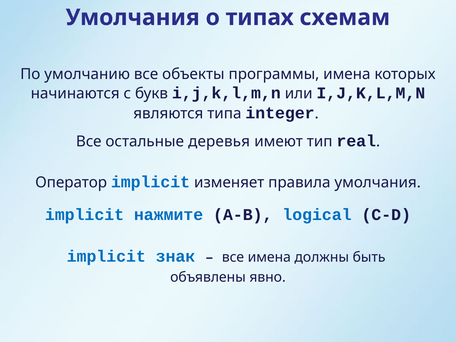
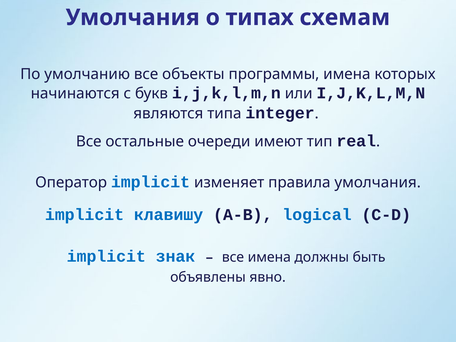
деревья: деревья -> очереди (219, 141)
нажмите: нажмите -> клавишу (169, 215)
